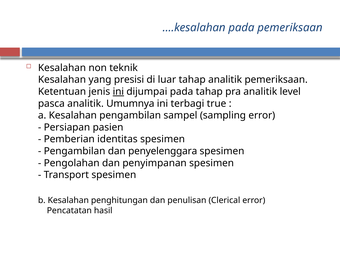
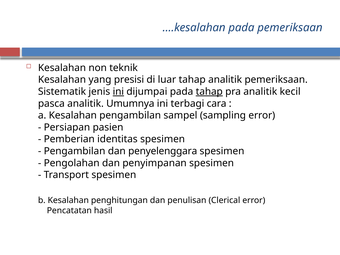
Ketentuan: Ketentuan -> Sistematik (62, 92)
tahap underline: none -> present (209, 92)
level: level -> kecil (290, 92)
true: true -> cara (217, 104)
